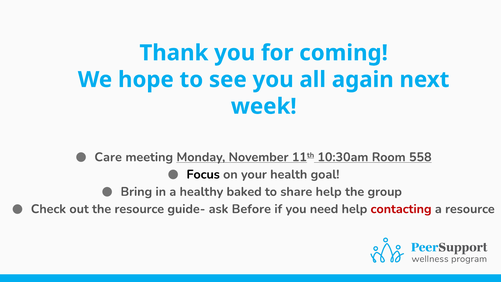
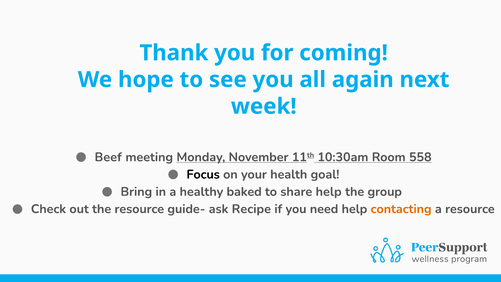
Care: Care -> Beef (108, 157)
Before: Before -> Recipe (251, 209)
contacting colour: red -> orange (401, 209)
